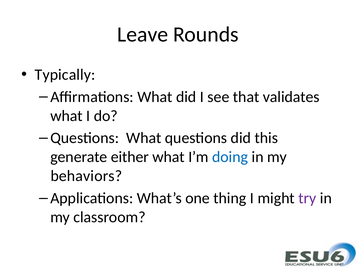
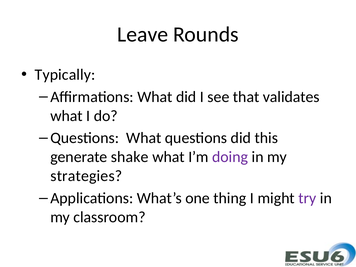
either: either -> shake (130, 157)
doing colour: blue -> purple (230, 157)
behaviors: behaviors -> strategies (86, 176)
